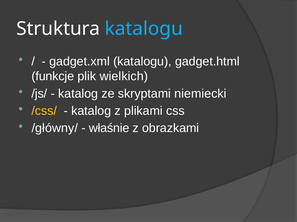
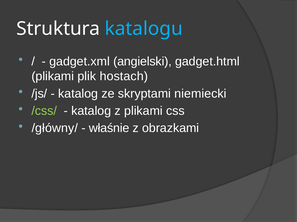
gadget.xml katalogu: katalogu -> angielski (142, 62)
funkcje: funkcje -> plikami (53, 77)
wielkich: wielkich -> hostach (124, 77)
/css/ colour: yellow -> light green (44, 111)
